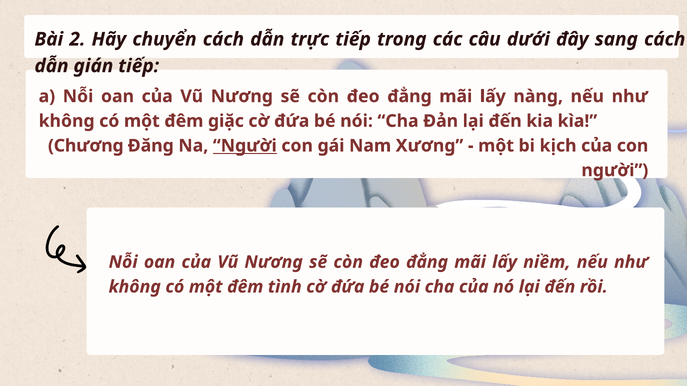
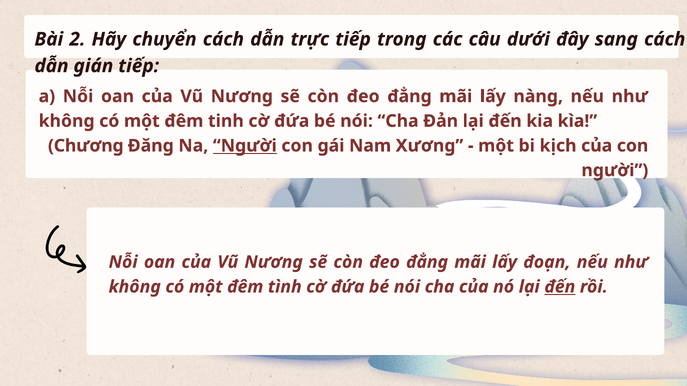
giặc: giặc -> tinh (226, 121)
niềm: niềm -> đoạn (547, 262)
đến underline: none -> present (560, 287)
